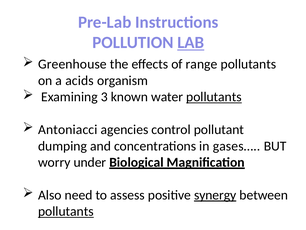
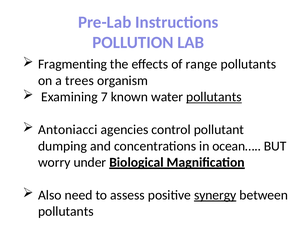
LAB underline: present -> none (191, 42)
Greenhouse: Greenhouse -> Fragmenting (73, 64)
acids: acids -> trees (79, 80)
3: 3 -> 7 (104, 97)
gases…: gases… -> ocean… (237, 146)
pollutants underline: present -> none (66, 211)
